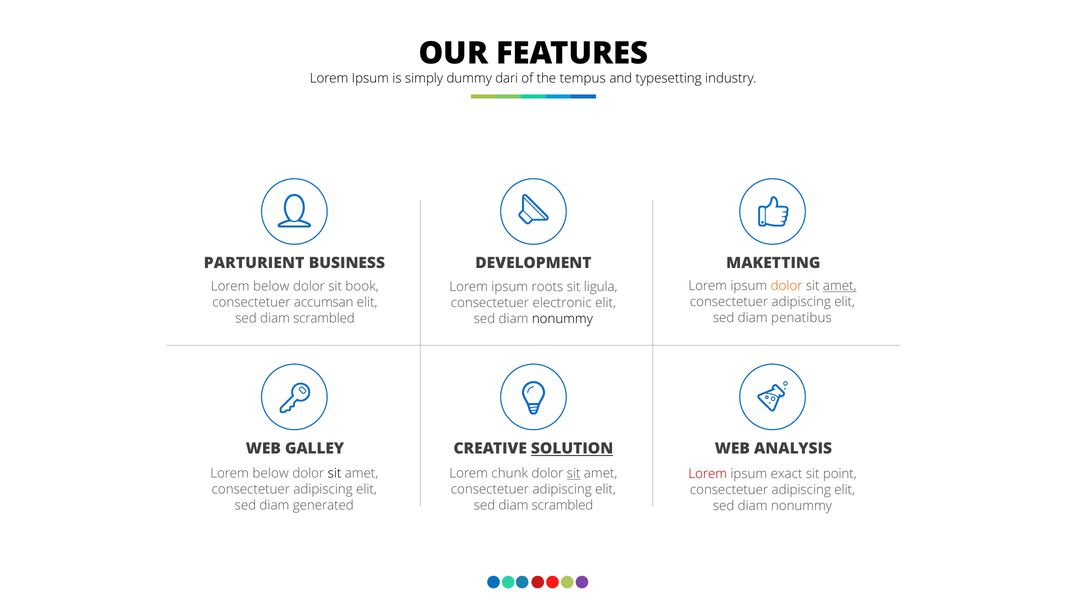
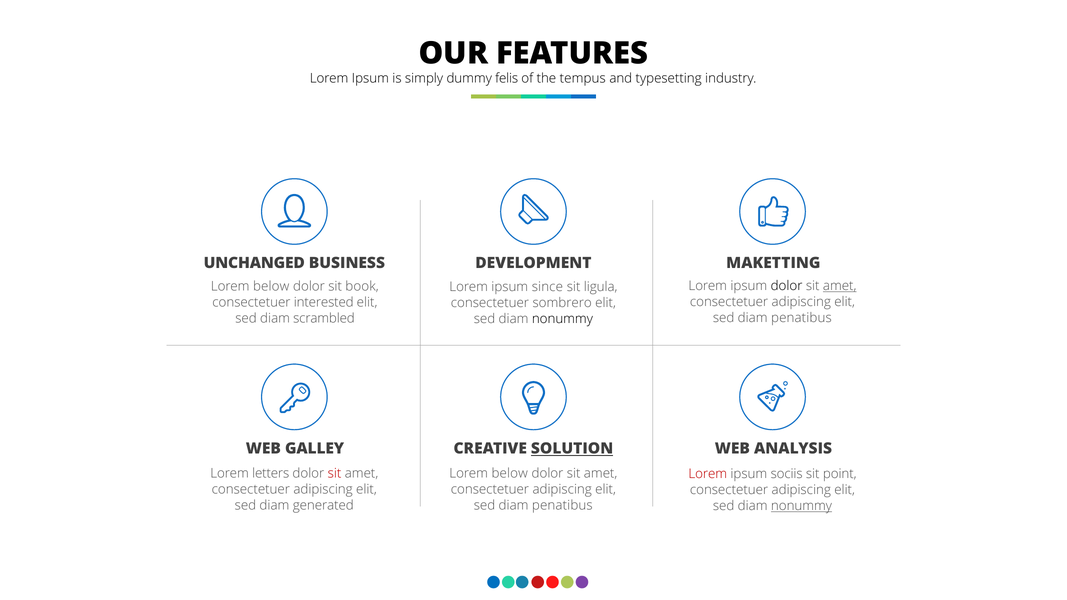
dari: dari -> felis (507, 78)
PARTURIENT: PARTURIENT -> UNCHANGED (254, 263)
dolor colour: orange -> black (787, 286)
roots: roots -> since (547, 287)
accumsan: accumsan -> interested (324, 303)
electronic: electronic -> sombrero (562, 303)
below: below -> letters (271, 474)
sit colour: black -> red (335, 474)
chunk: chunk -> below (510, 474)
sit underline: present -> none (574, 474)
exact: exact -> sociis (787, 474)
scrambled: scrambled -> penatibus (562, 506)
nonummy underline: none -> present (801, 506)
